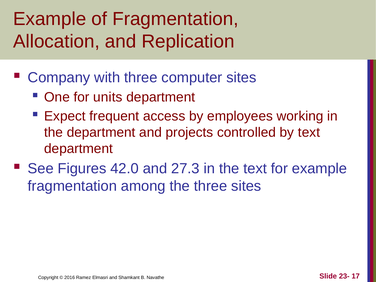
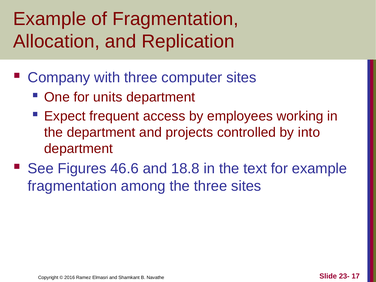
by text: text -> into (309, 132)
42.0: 42.0 -> 46.6 (125, 169)
27.3: 27.3 -> 18.8 (185, 169)
